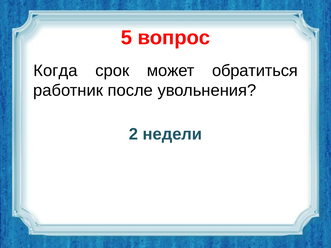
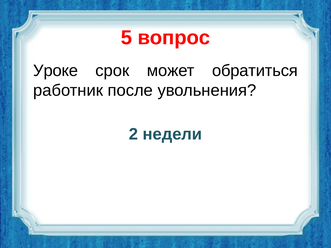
Когда: Когда -> Уроке (56, 71)
